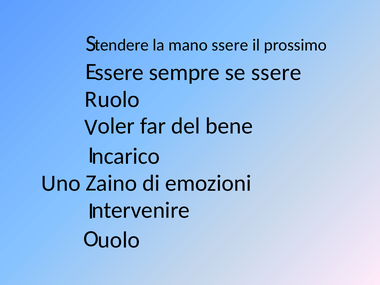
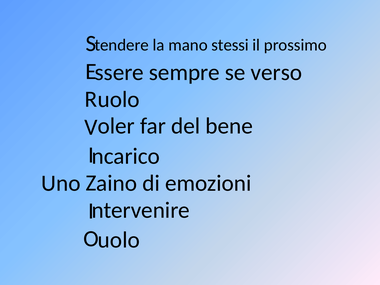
mano ssere: ssere -> stessi (230, 45)
se ssere: ssere -> verso (276, 73)
